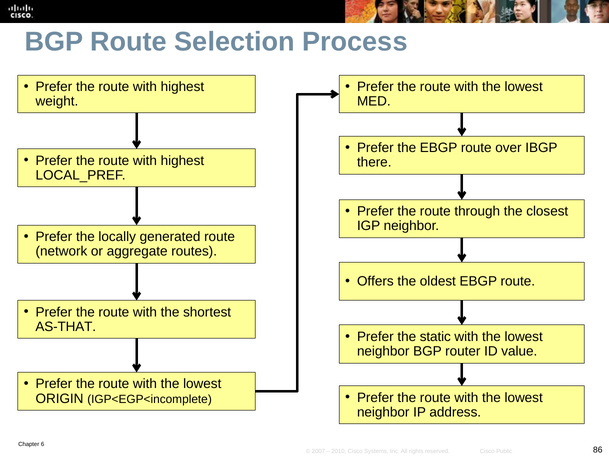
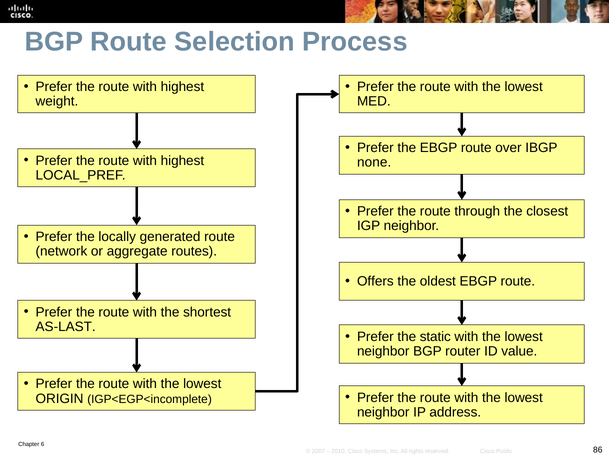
there: there -> none (374, 162)
AS-THAT: AS-THAT -> AS-LAST (66, 327)
